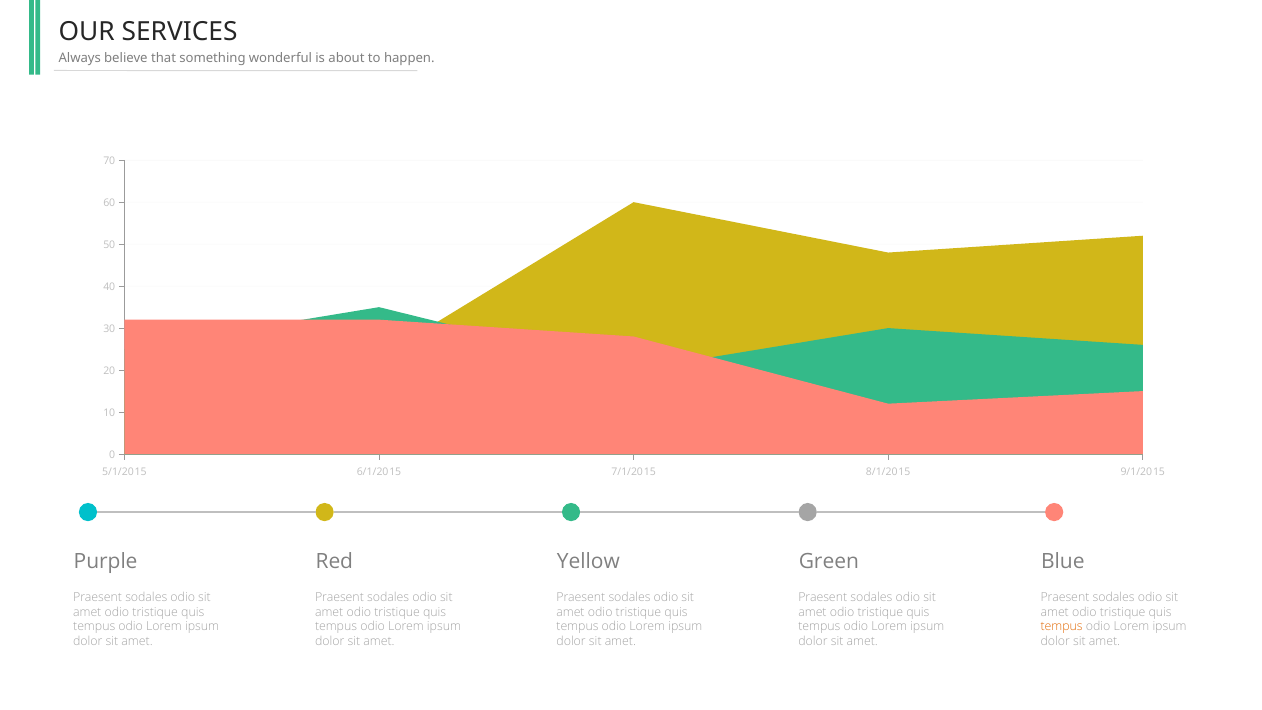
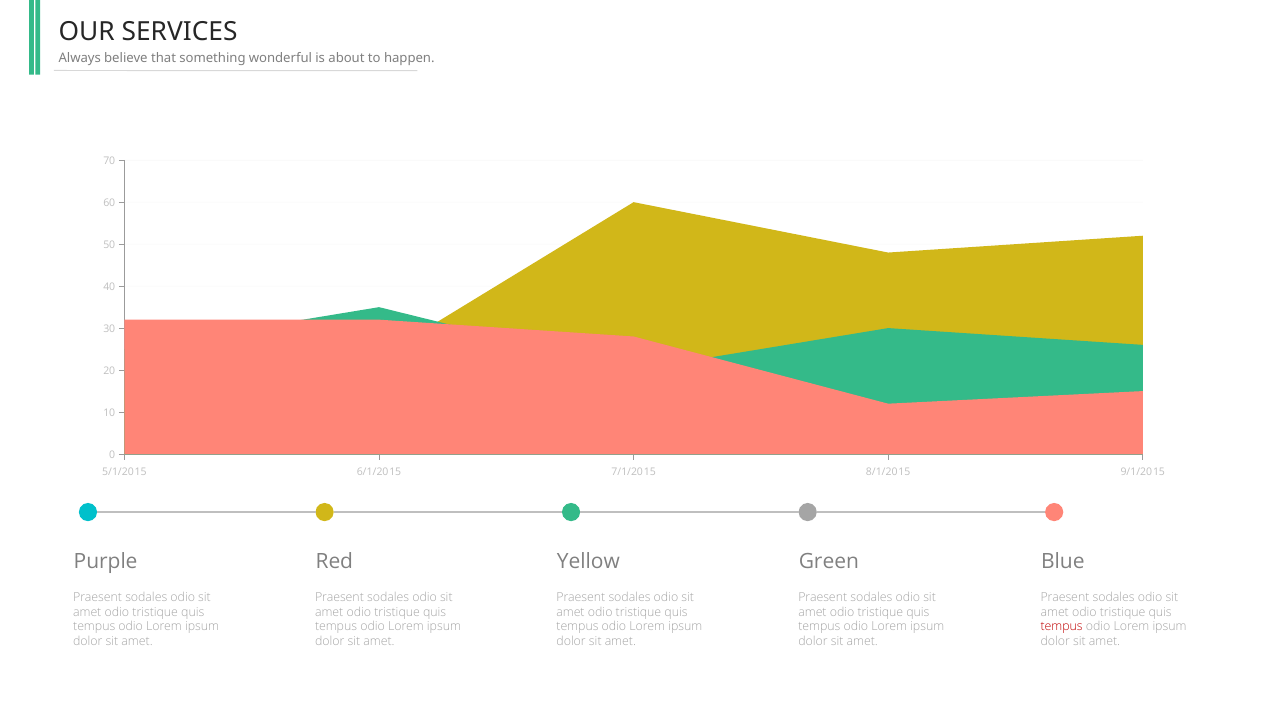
tempus colour: orange -> red (1062, 627)
